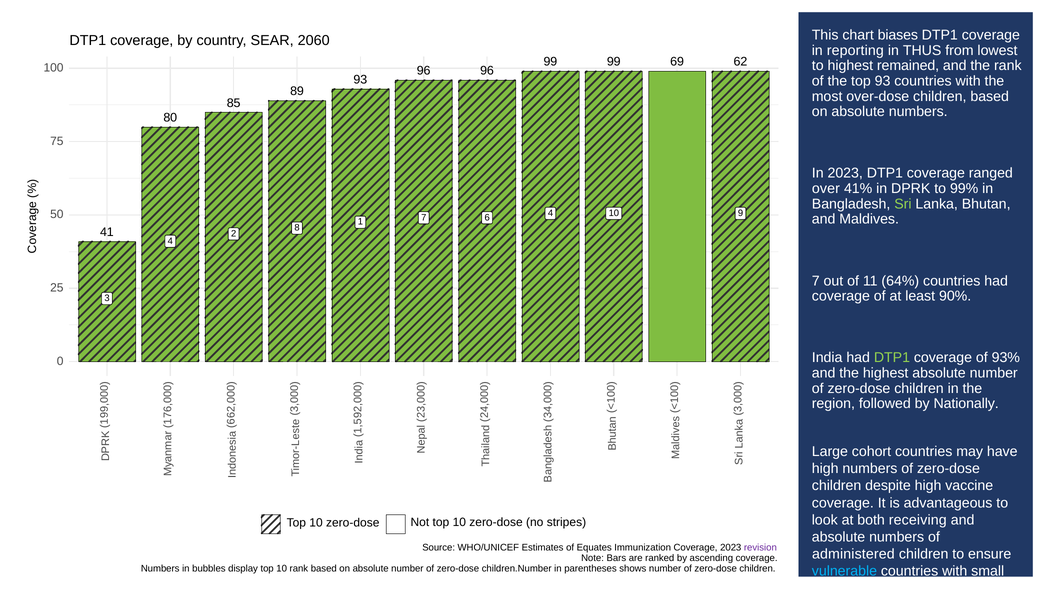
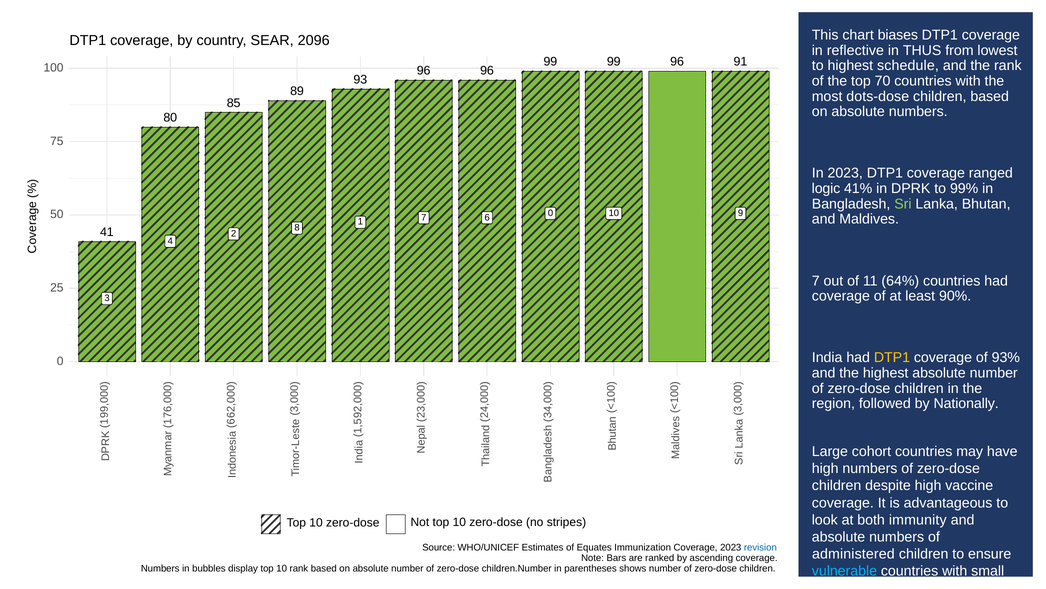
2060: 2060 -> 2096 (314, 40)
reporting: reporting -> reflective (855, 50)
99 69: 69 -> 96 (677, 62)
62: 62 -> 91 (740, 62)
remained: remained -> schedule (908, 66)
top 93: 93 -> 70 (883, 81)
over-dose: over-dose -> dots-dose (878, 96)
over: over -> logic (826, 188)
7 4: 4 -> 0 (550, 213)
DTP1 colour: light green -> yellow (892, 357)
receiving: receiving -> immunity (918, 519)
revision colour: purple -> blue (760, 547)
